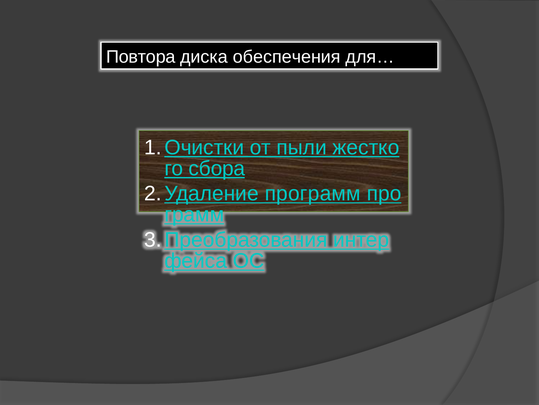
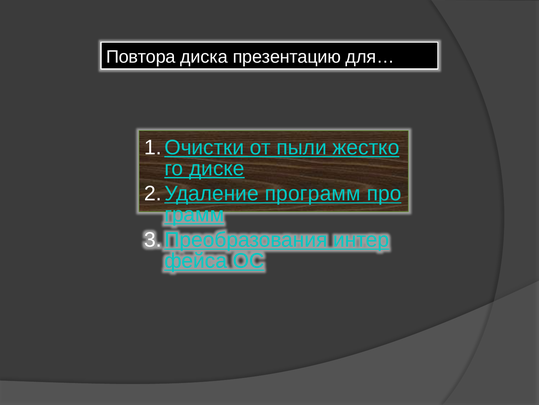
обеспечения: обеспечения -> презентацию (287, 57)
сбора: сбора -> диске (217, 168)
